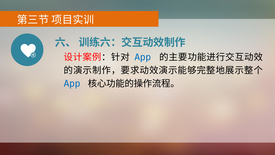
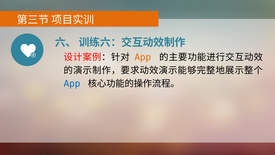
App colour: blue -> orange (143, 57)
